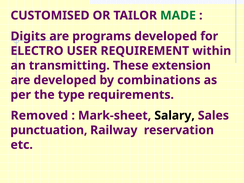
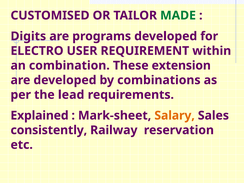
transmitting: transmitting -> combination (69, 65)
type: type -> lead (71, 95)
Removed: Removed -> Explained (39, 116)
Salary colour: black -> orange (175, 116)
punctuation: punctuation -> consistently (49, 130)
